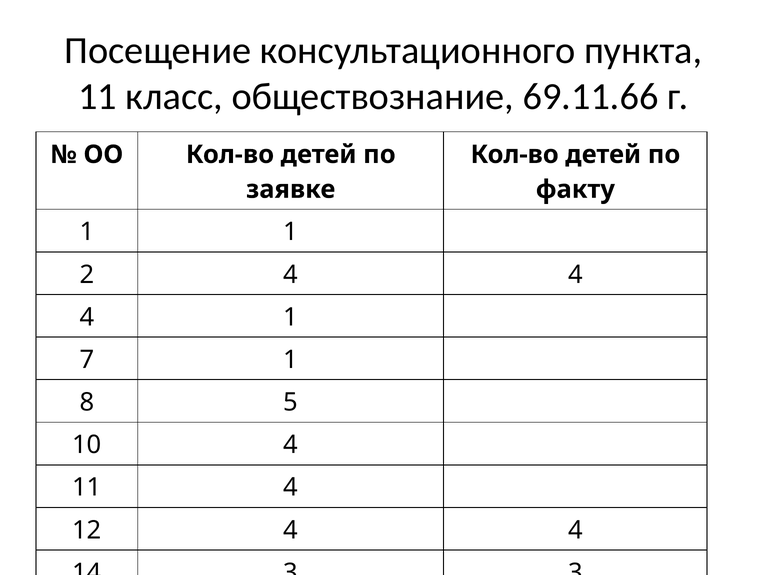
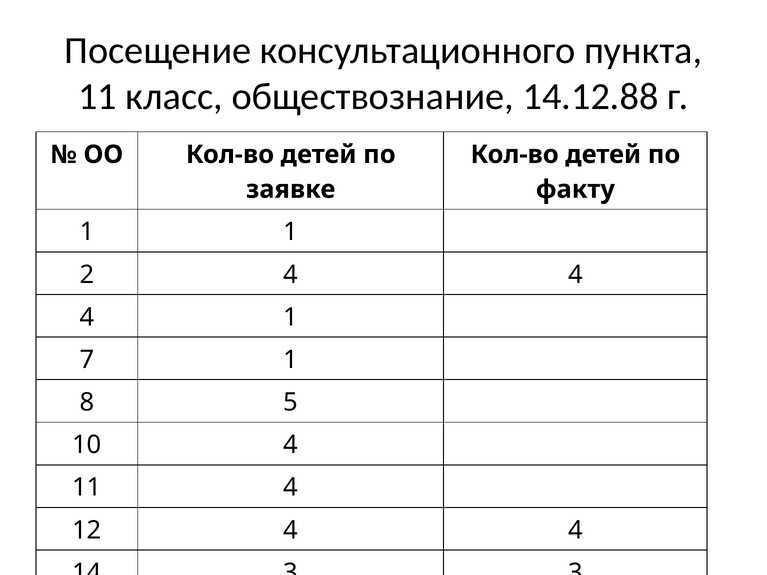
69.11.66: 69.11.66 -> 14.12.88 (591, 97)
